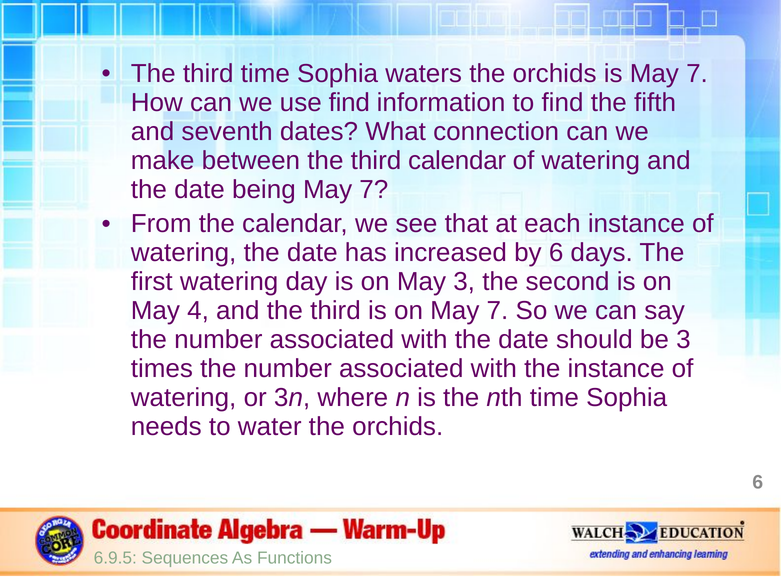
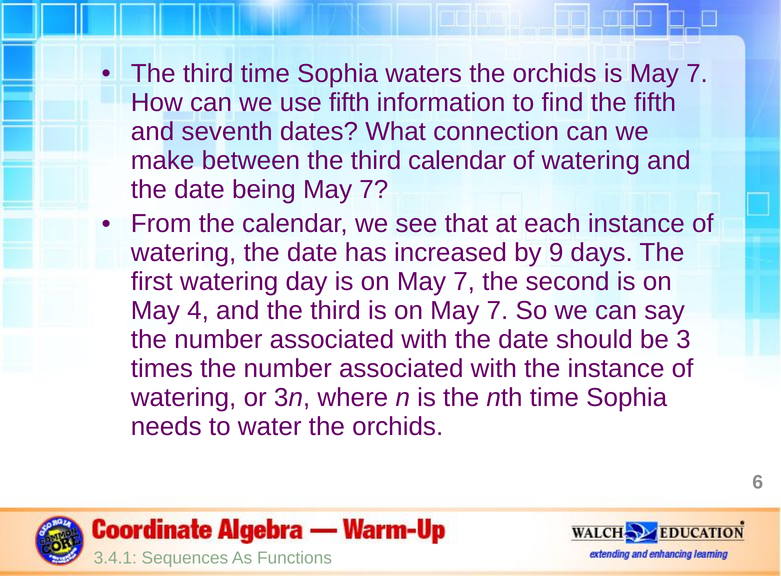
use find: find -> fifth (349, 103)
by 6: 6 -> 9 (556, 253)
3: 3 -> 7 (464, 282)
6.9.5: 6.9.5 -> 3.4.1 (115, 559)
